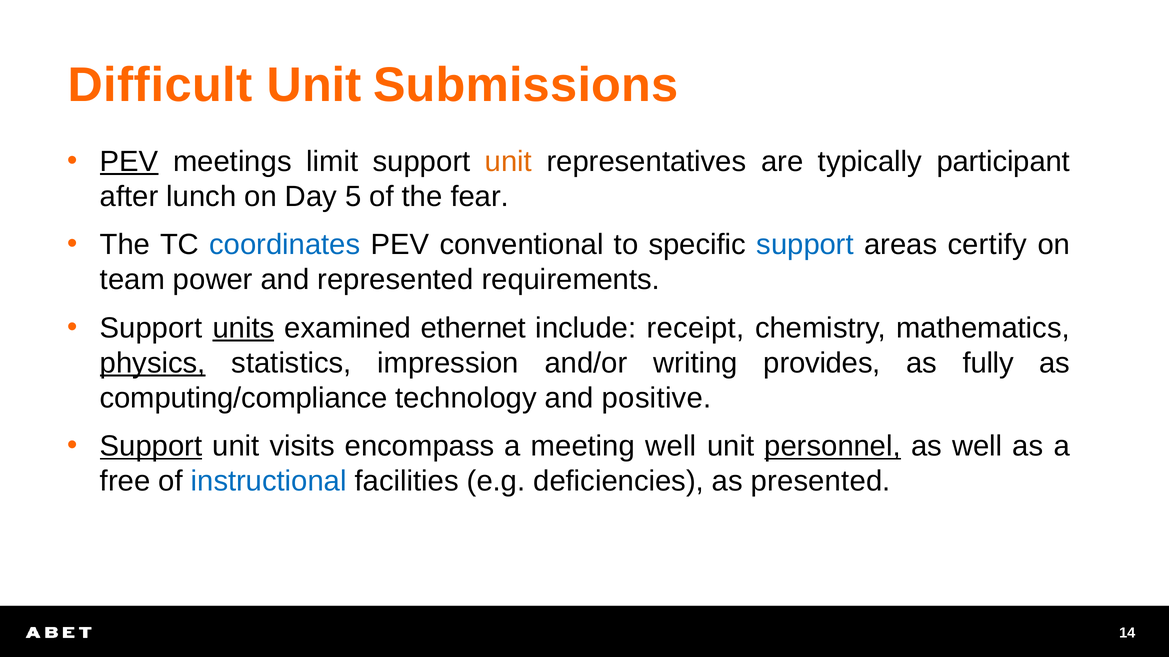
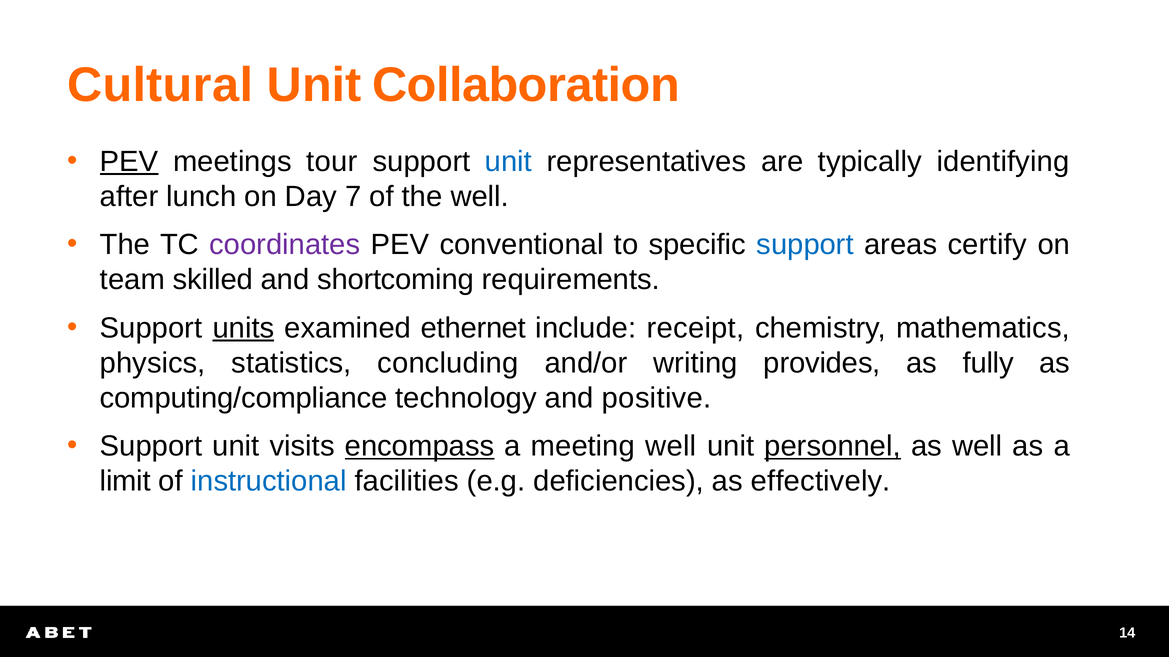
Difficult: Difficult -> Cultural (160, 85)
Submissions: Submissions -> Collaboration (526, 85)
limit: limit -> tour (332, 162)
unit colour: orange -> blue (508, 162)
participant: participant -> identifying (1003, 162)
5: 5 -> 7 (353, 197)
the fear: fear -> well (480, 197)
coordinates colour: blue -> purple (285, 245)
power: power -> skilled (213, 280)
represented: represented -> shortcoming (396, 280)
physics underline: present -> none (153, 363)
impression: impression -> concluding (448, 363)
Support underline: present -> none (151, 447)
encompass underline: none -> present (420, 447)
free: free -> limit (125, 482)
presented: presented -> effectively (821, 482)
